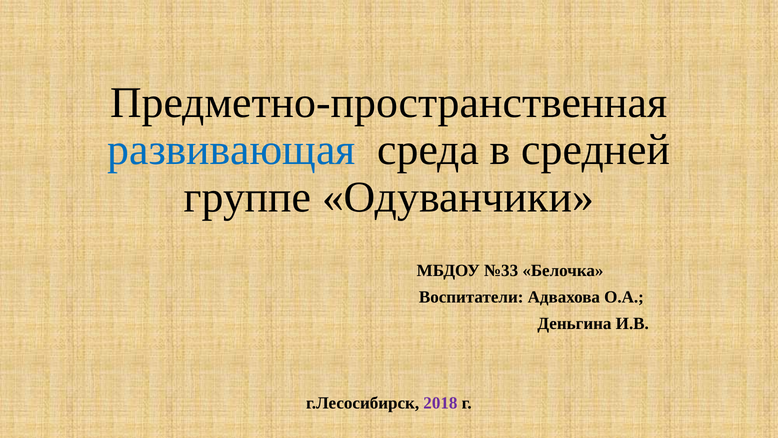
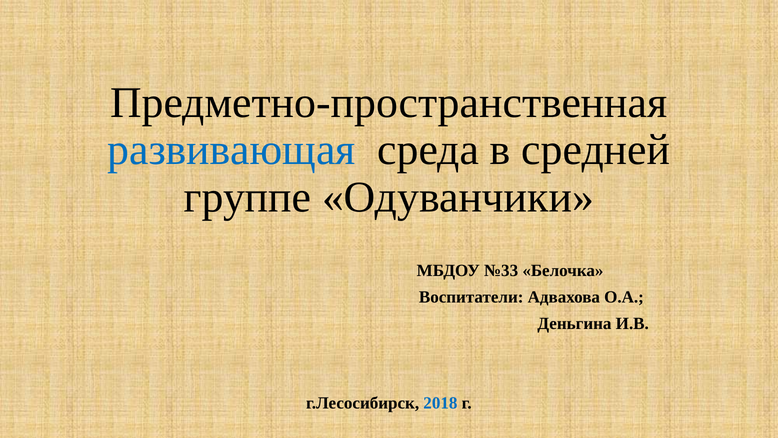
2018 colour: purple -> blue (440, 403)
